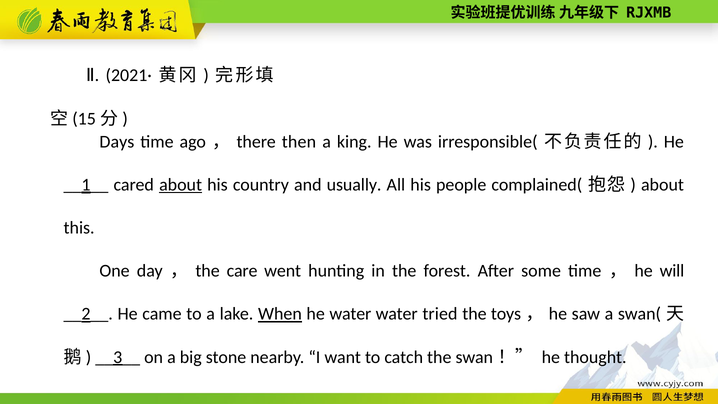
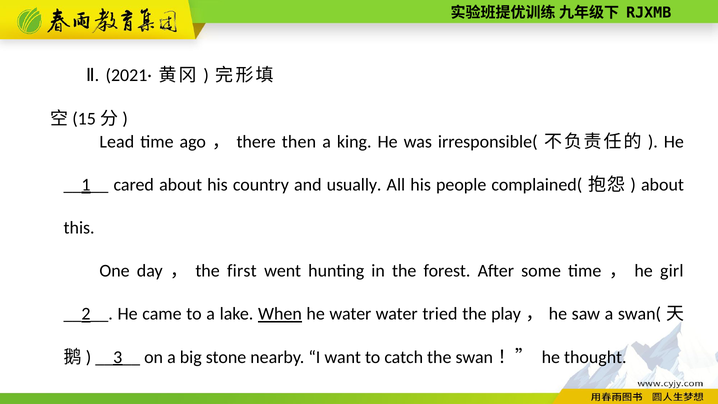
Days: Days -> Lead (117, 142)
about underline: present -> none (181, 185)
care: care -> first (242, 271)
will: will -> girl (672, 271)
toys: toys -> play (506, 314)
